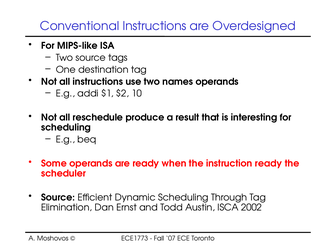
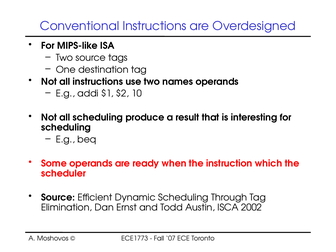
all reschedule: reschedule -> scheduling (98, 118)
instruction ready: ready -> which (268, 163)
